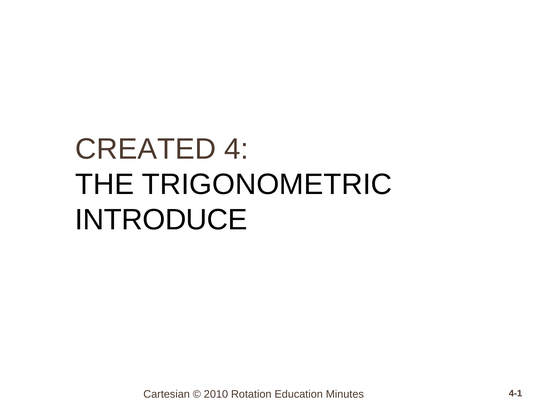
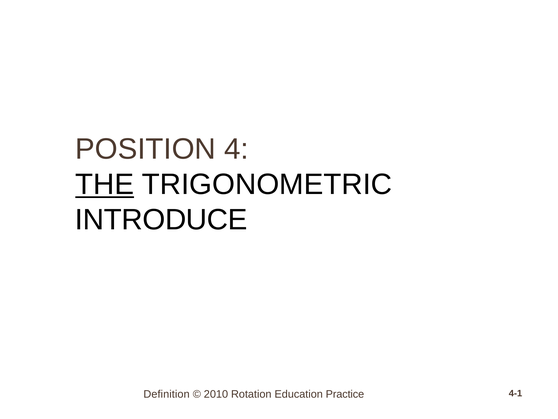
CREATED: CREATED -> POSITION (146, 149)
THE underline: none -> present (105, 184)
Cartesian: Cartesian -> Definition (167, 394)
Minutes: Minutes -> Practice (345, 394)
